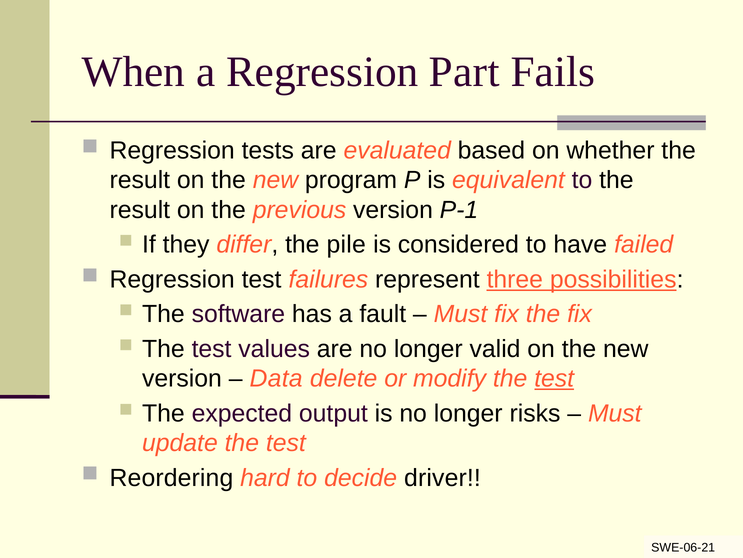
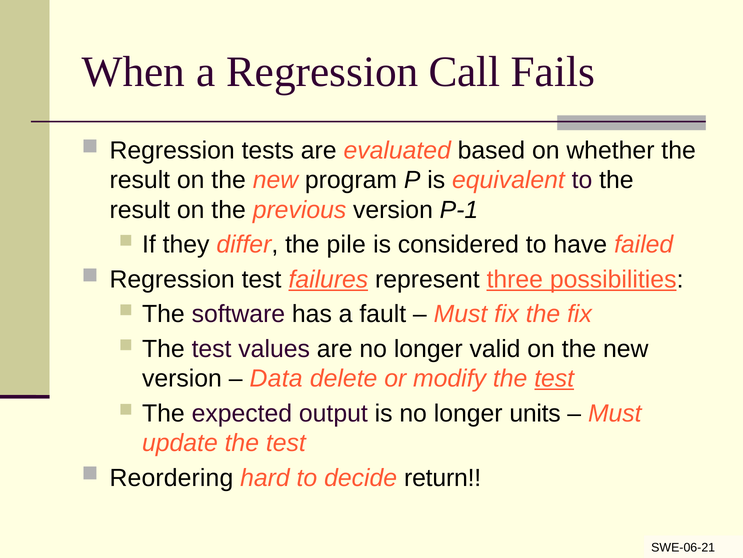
Part: Part -> Call (464, 72)
failures underline: none -> present (328, 279)
risks: risks -> units (535, 413)
driver: driver -> return (443, 477)
